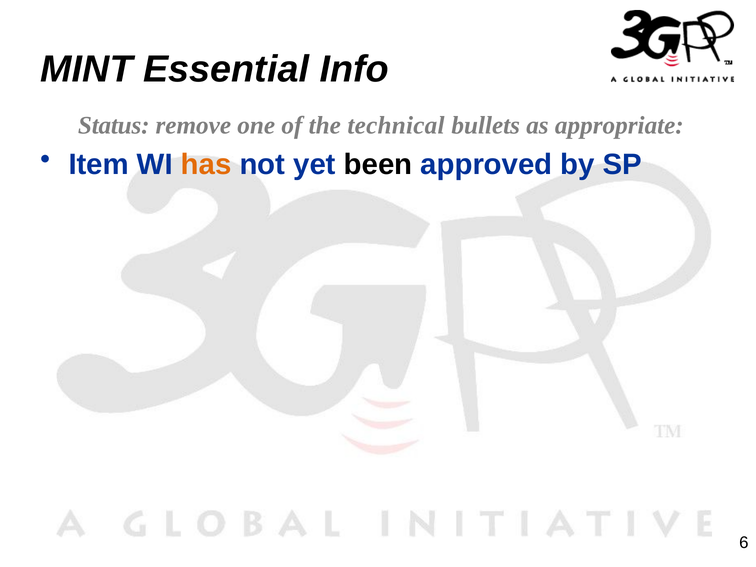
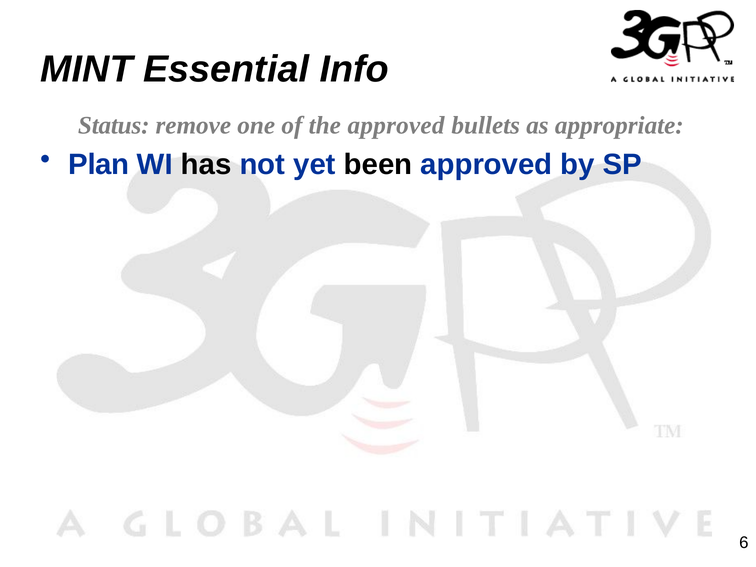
the technical: technical -> approved (396, 125)
Item: Item -> Plan (99, 164)
has colour: orange -> black (206, 164)
